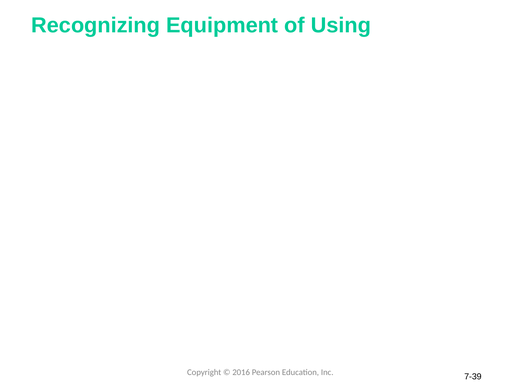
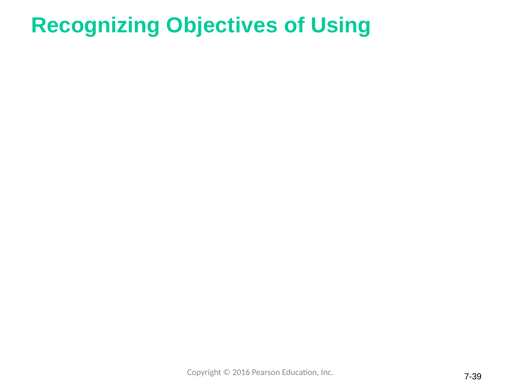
Equipment: Equipment -> Objectives (222, 25)
